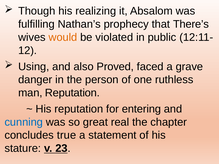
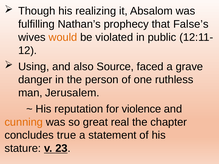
There’s: There’s -> False’s (191, 24)
Proved: Proved -> Source (115, 67)
man Reputation: Reputation -> Jerusalem (72, 93)
entering: entering -> violence (141, 109)
cunning colour: blue -> orange (24, 122)
